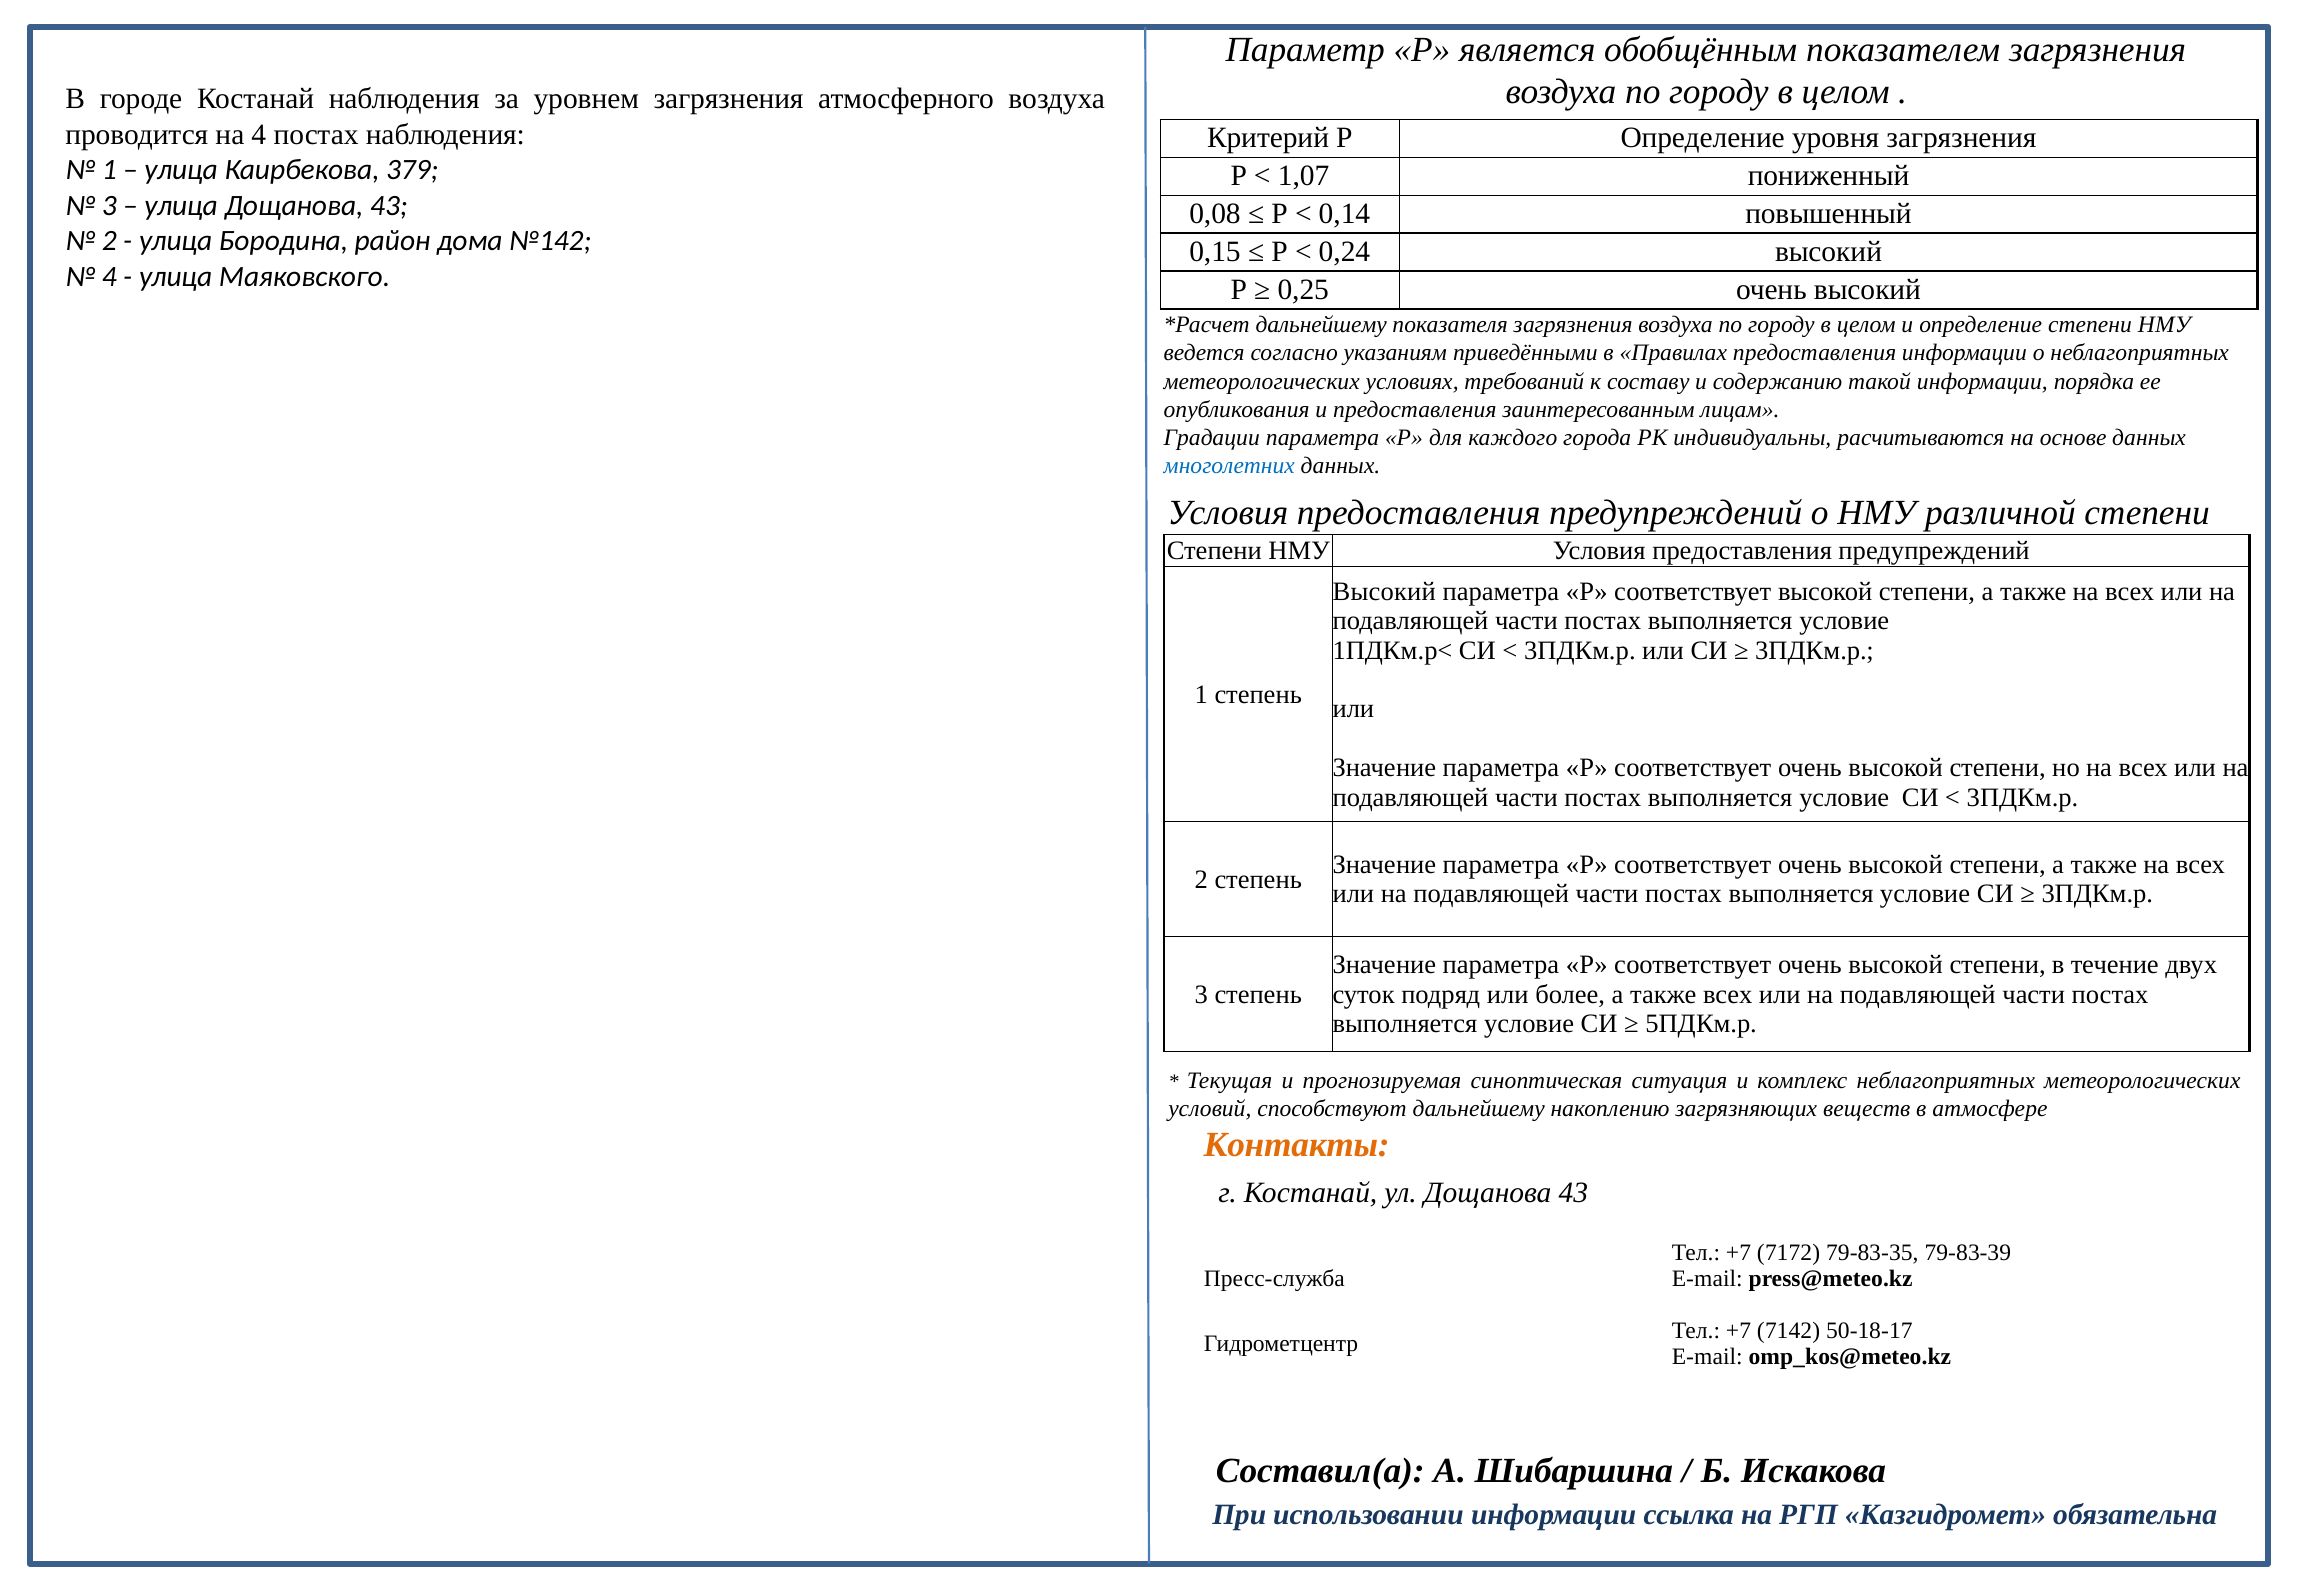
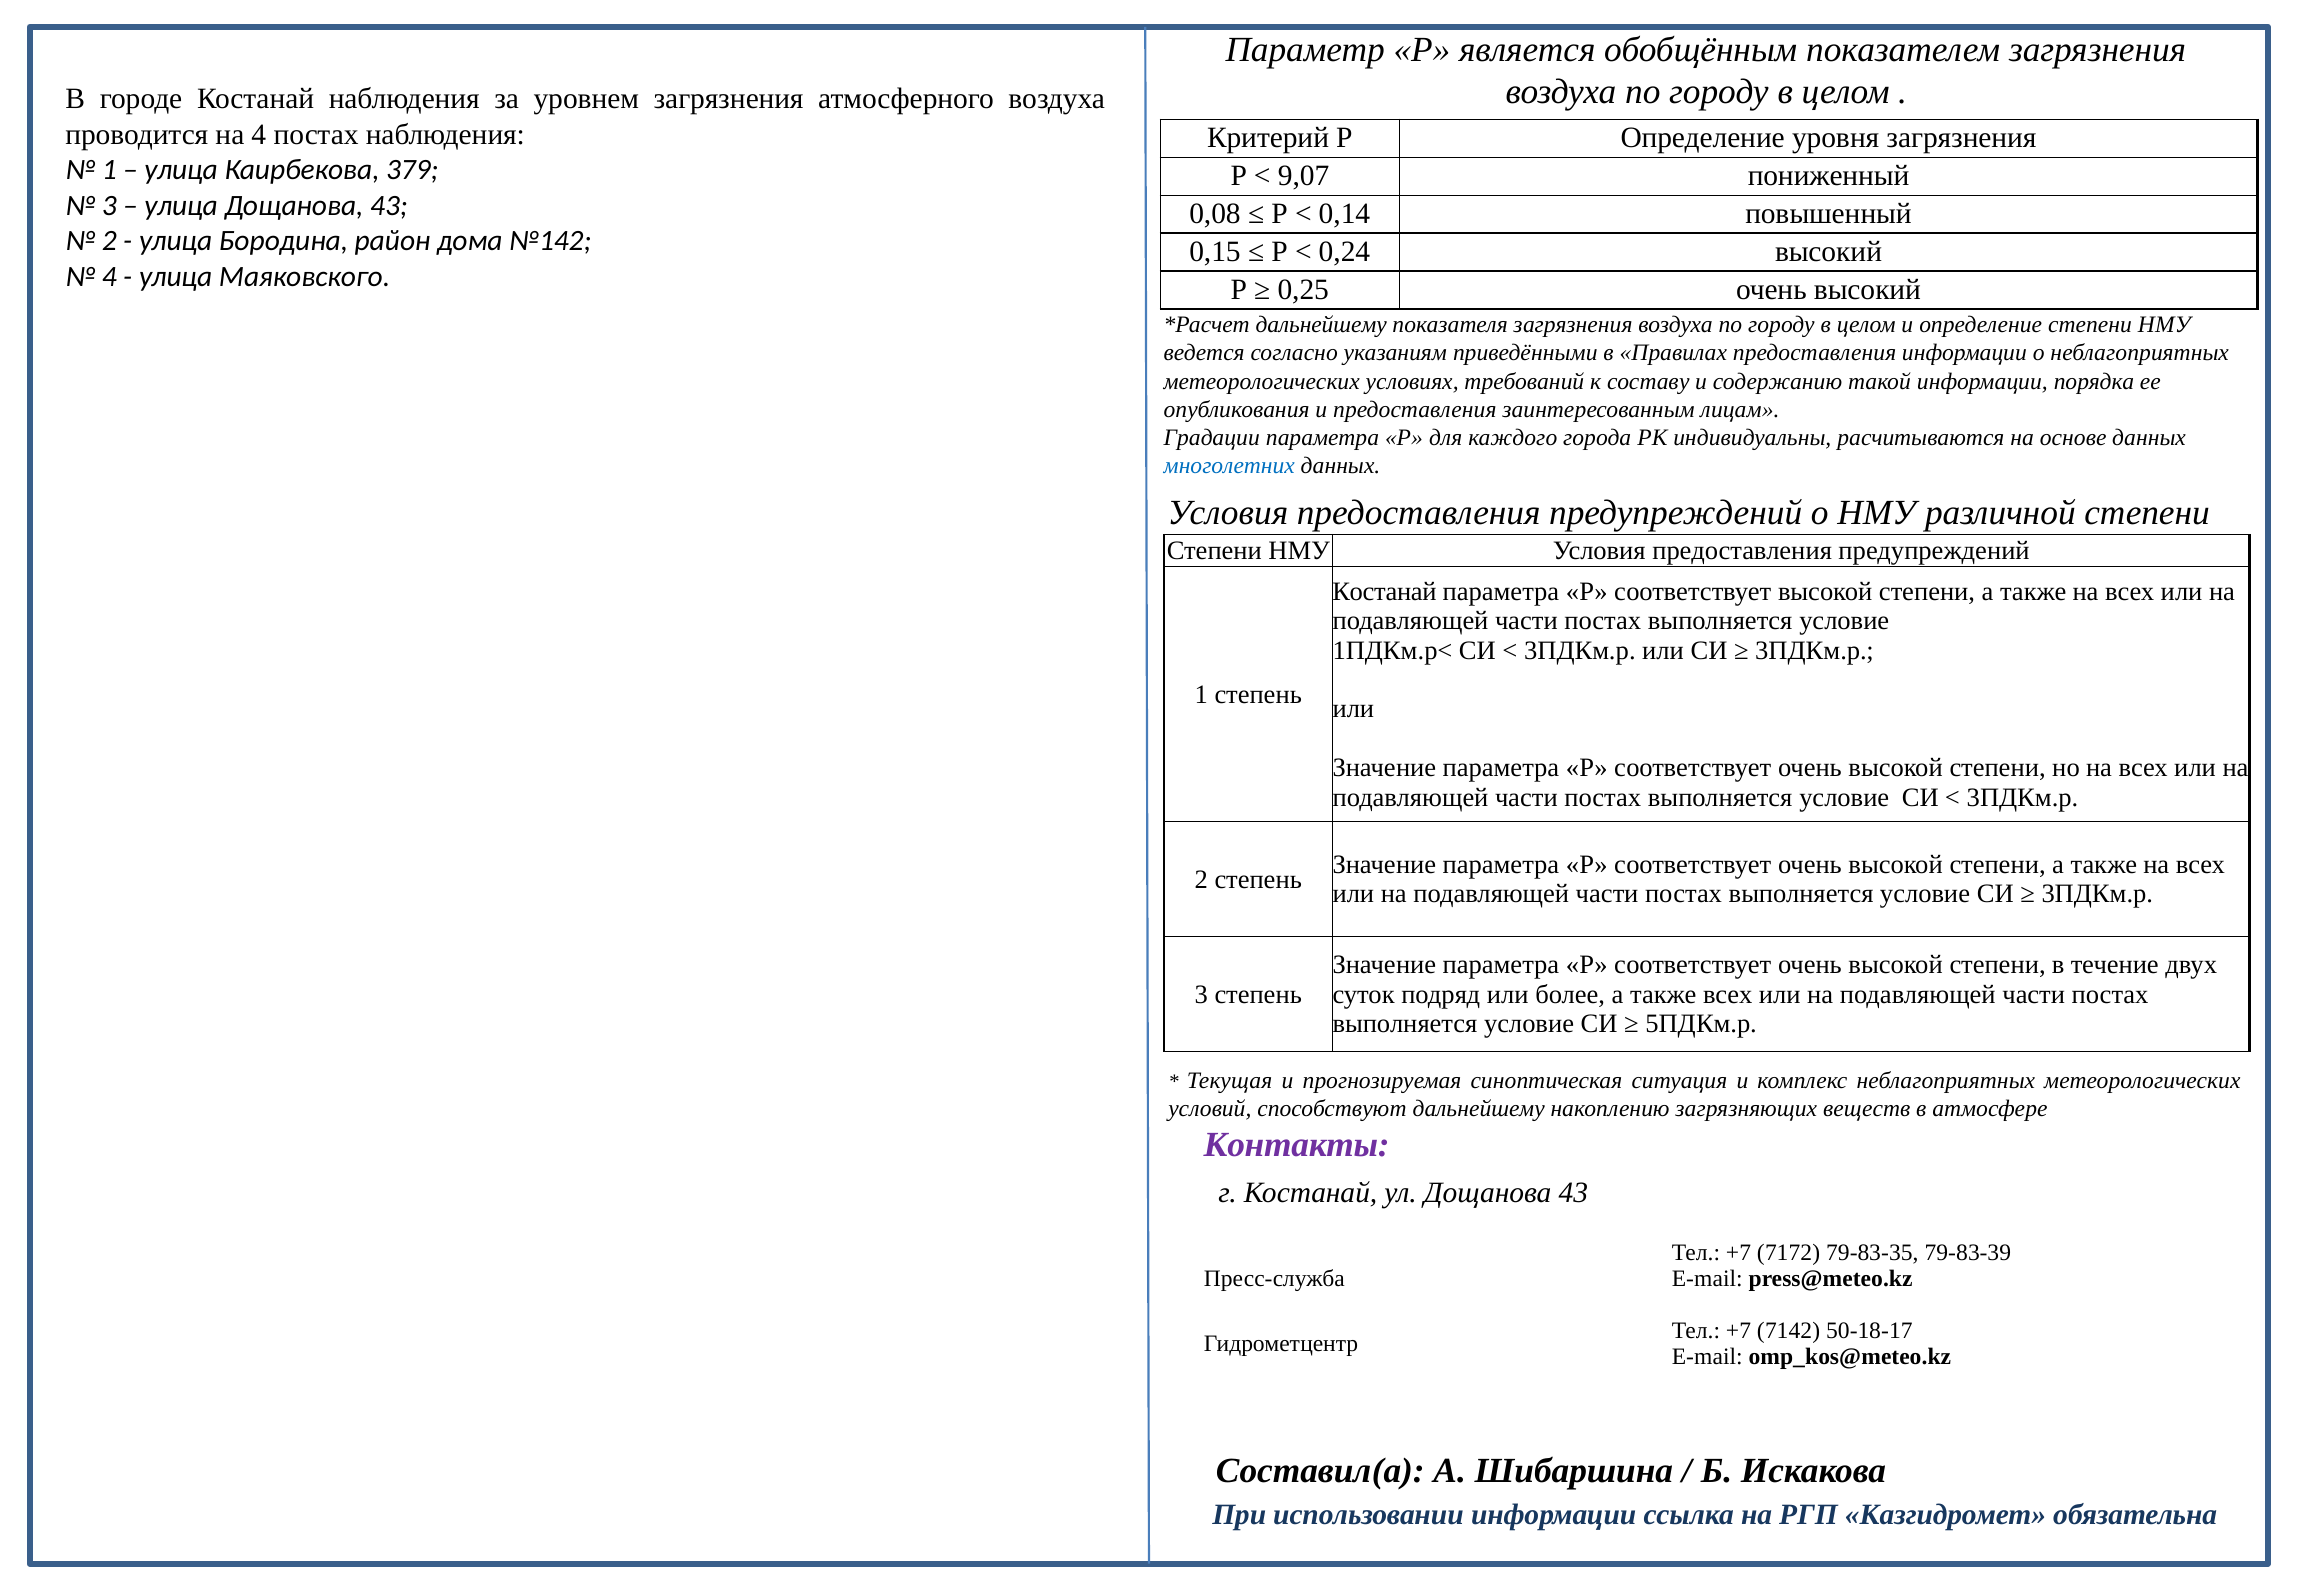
1,07: 1,07 -> 9,07 (1304, 176)
Высокий: Высокий -> Костанай (1384, 591)
Контакты colour: orange -> purple (1297, 1145)
